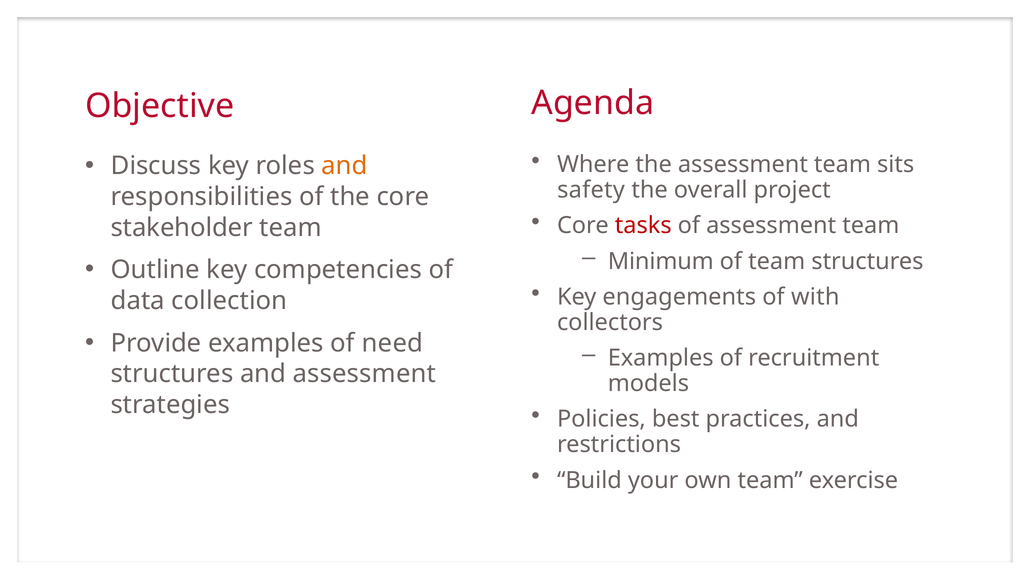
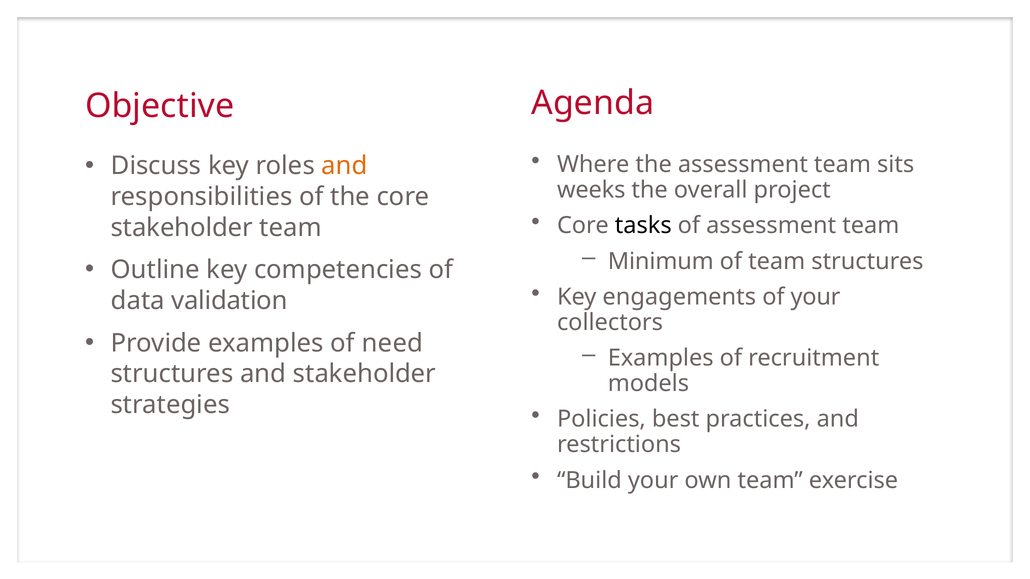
safety: safety -> weeks (591, 190)
tasks colour: red -> black (643, 226)
of with: with -> your (816, 297)
collection: collection -> validation (230, 301)
and assessment: assessment -> stakeholder (365, 374)
